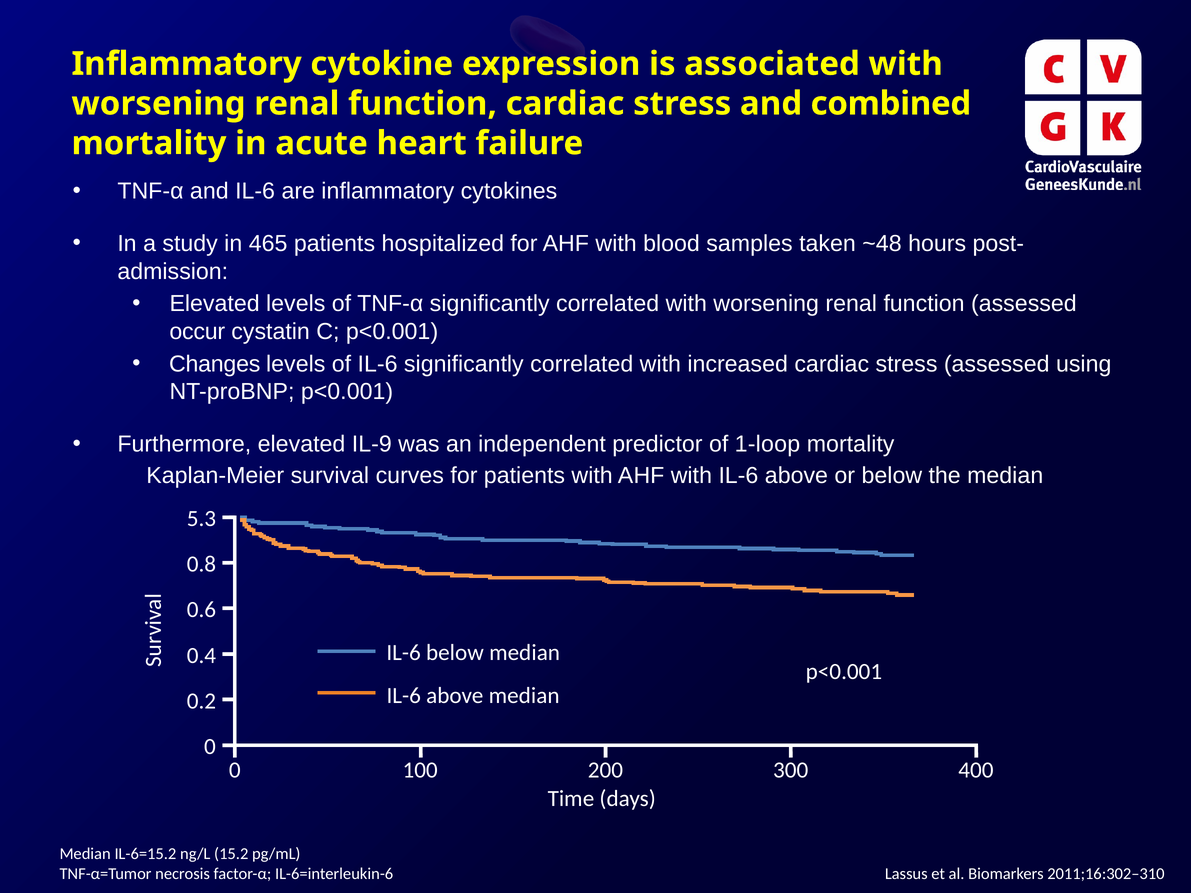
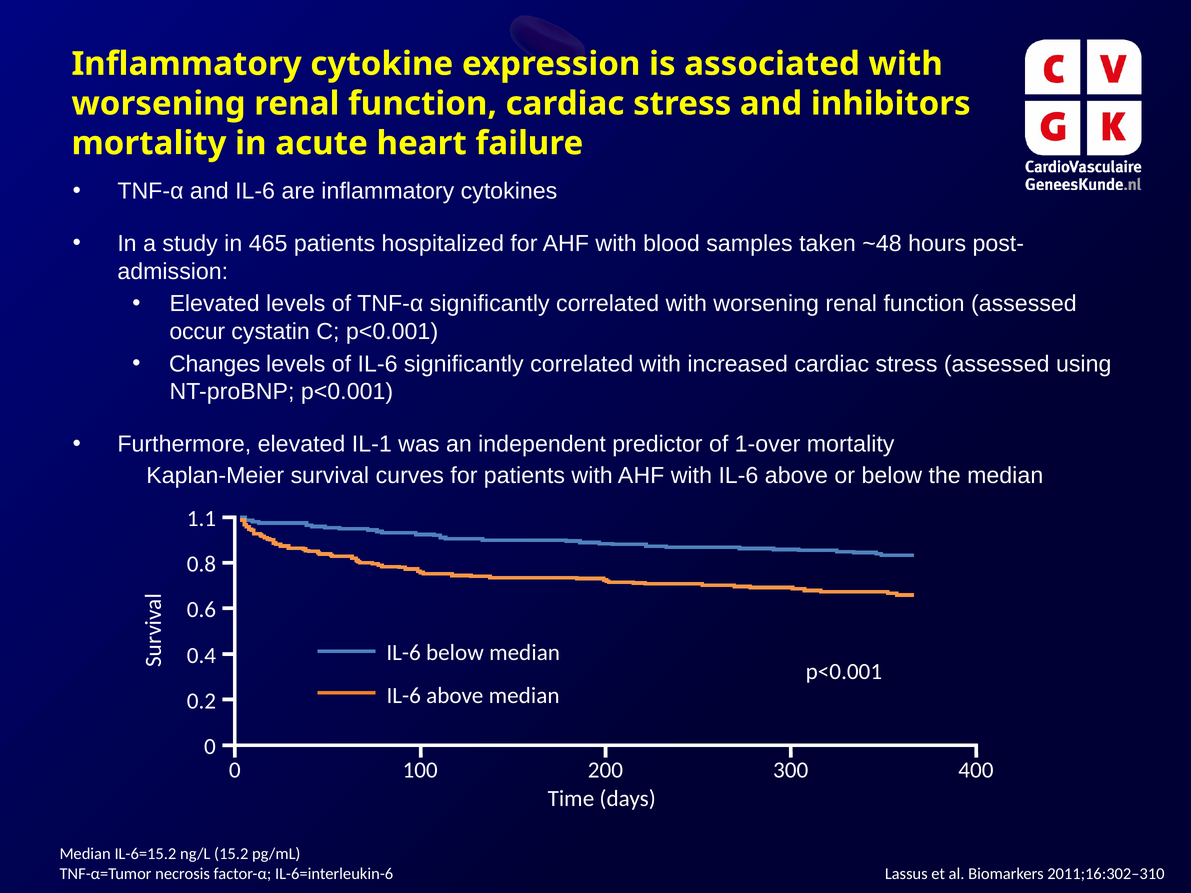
combined: combined -> inhibitors (891, 104)
IL-9: IL-9 -> IL-1 (372, 444)
1-loop: 1-loop -> 1-over (768, 444)
5.3: 5.3 -> 1.1 (201, 519)
